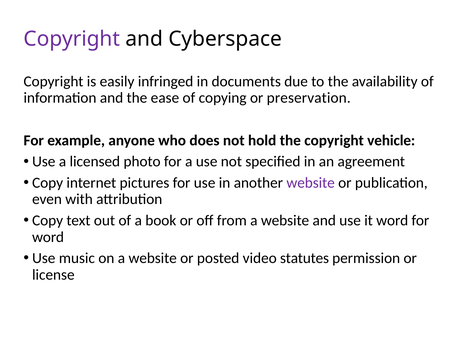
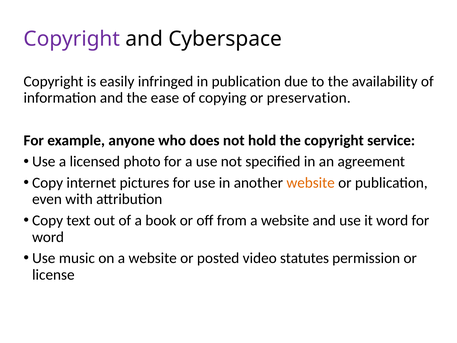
in documents: documents -> publication (246, 81)
vehicle: vehicle -> service (391, 140)
website colour: purple -> orange (311, 183)
